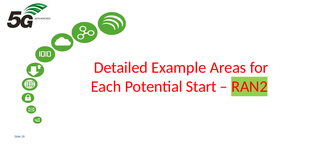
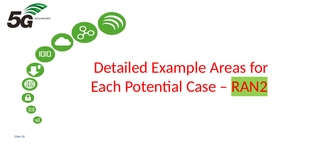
Start: Start -> Case (201, 86)
